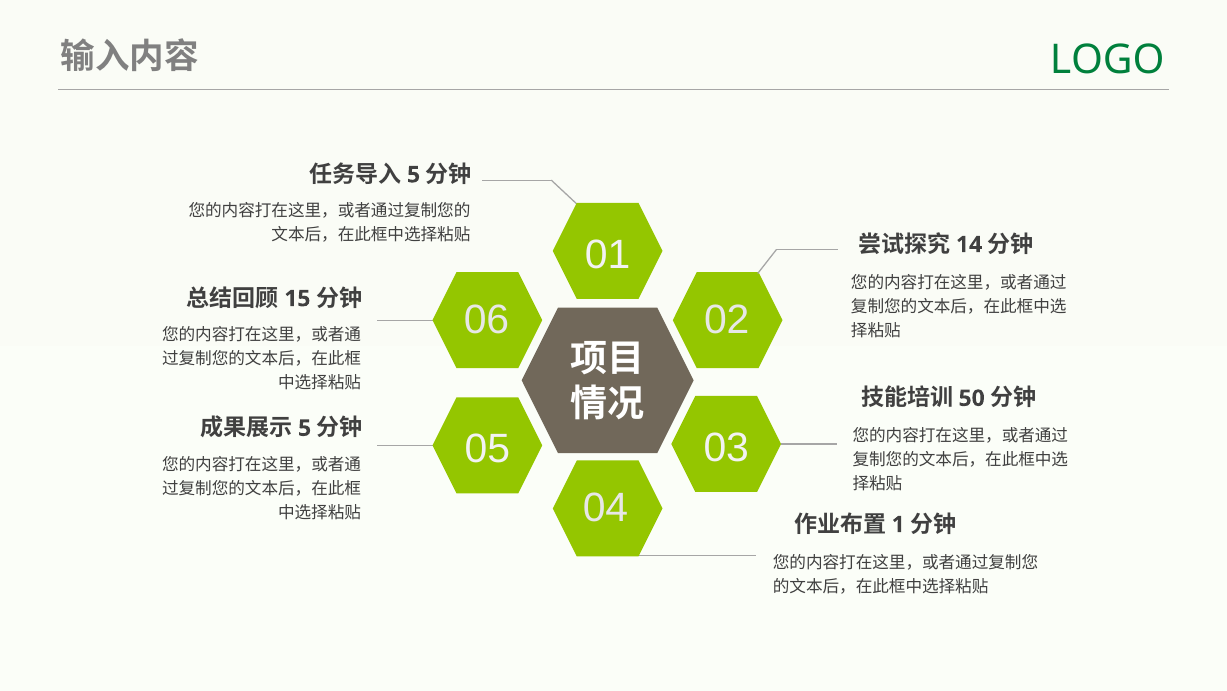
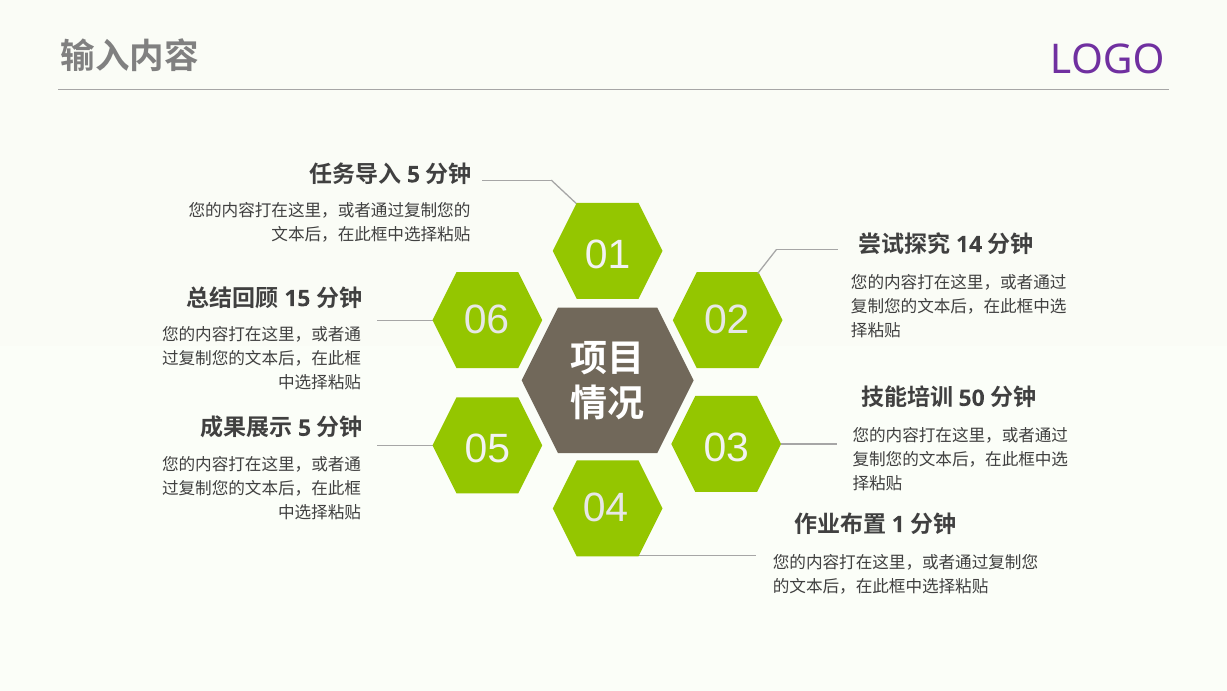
LOGO colour: green -> purple (1107, 60)
